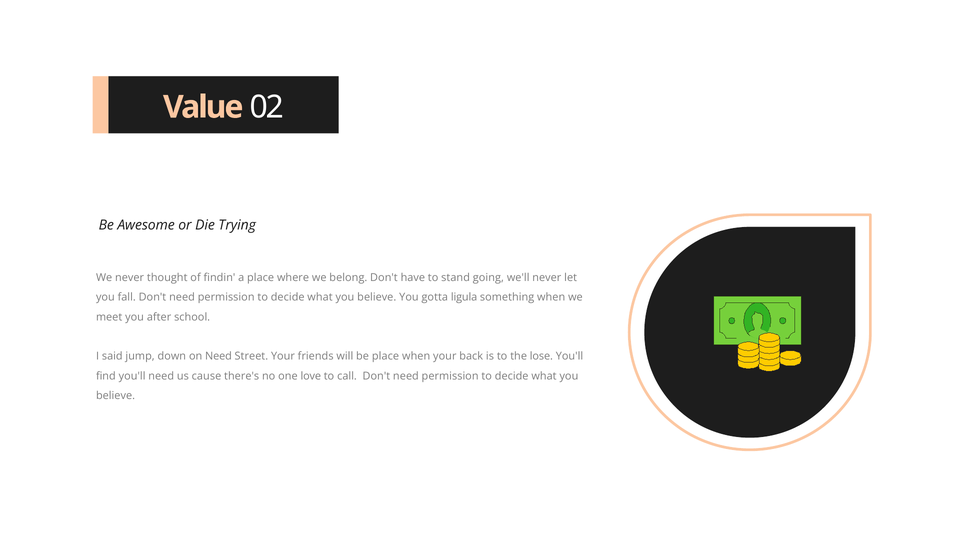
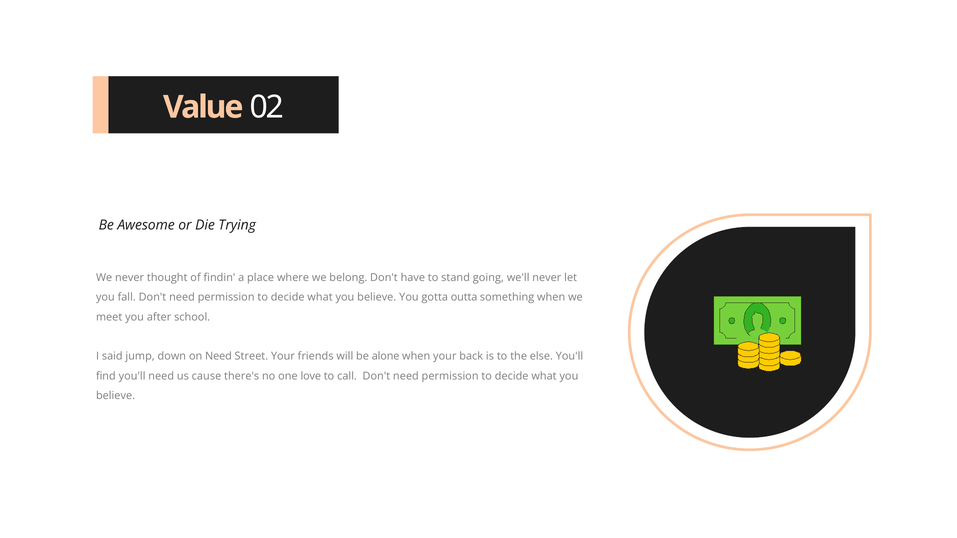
ligula: ligula -> outta (464, 297)
be place: place -> alone (386, 357)
lose: lose -> else (541, 357)
